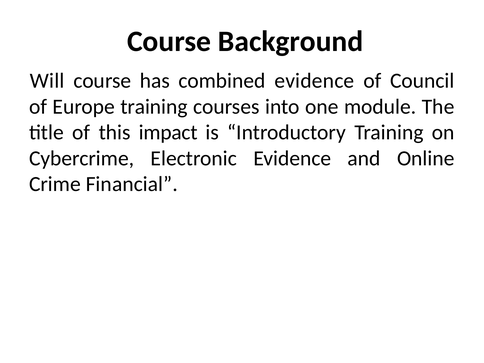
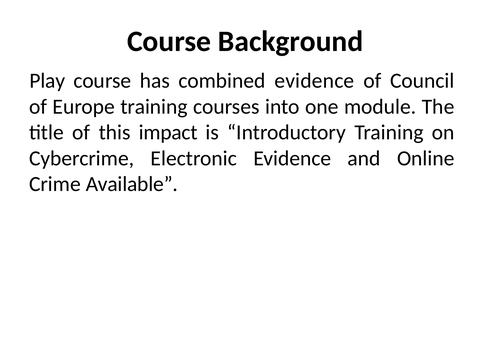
Will: Will -> Play (47, 81)
Financial: Financial -> Available (132, 184)
